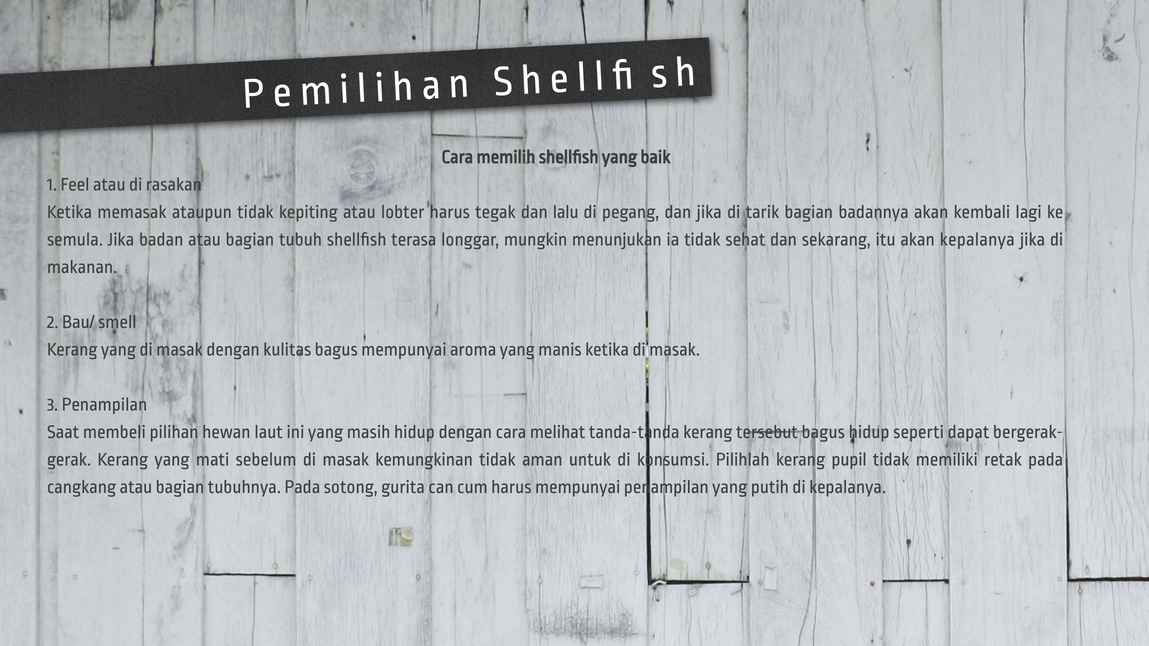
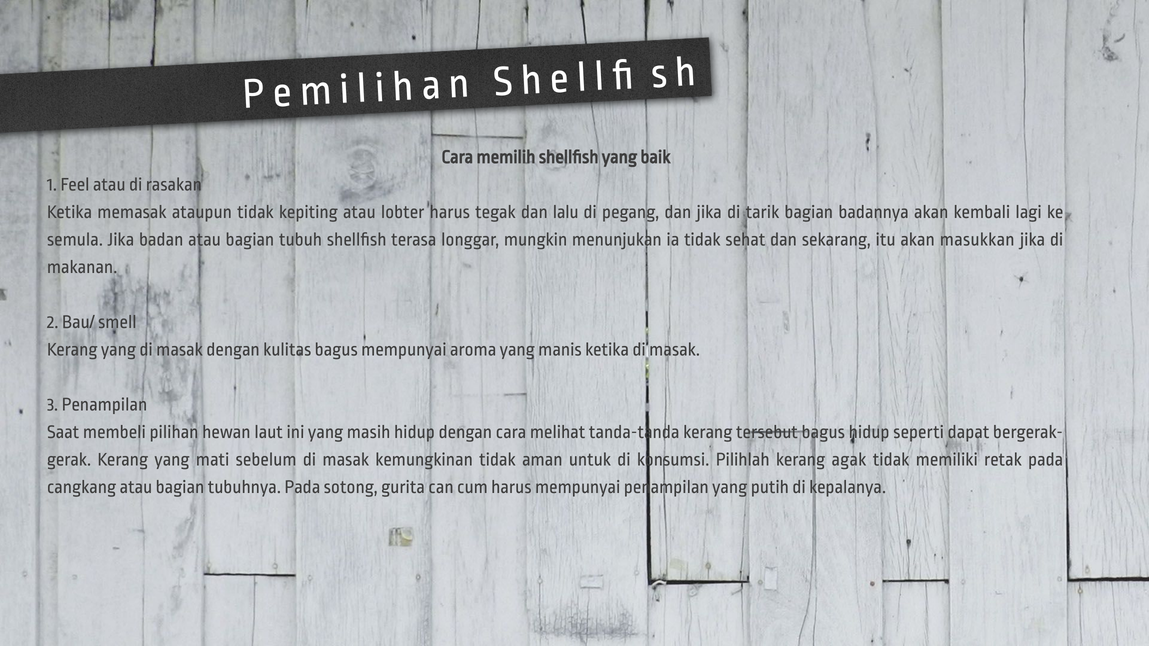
akan kepalanya: kepalanya -> masukkan (977, 239)
pupil: pupil -> agak (849, 460)
